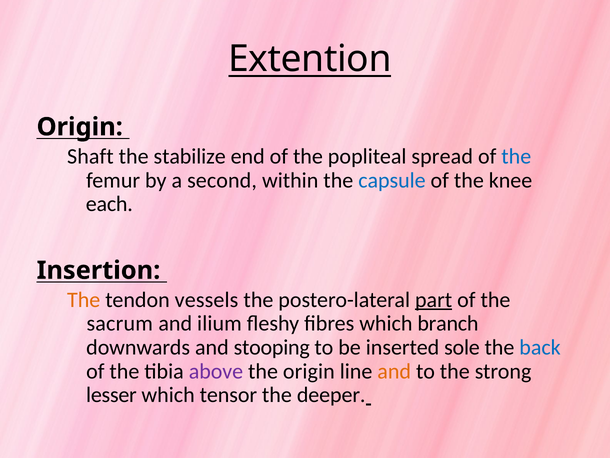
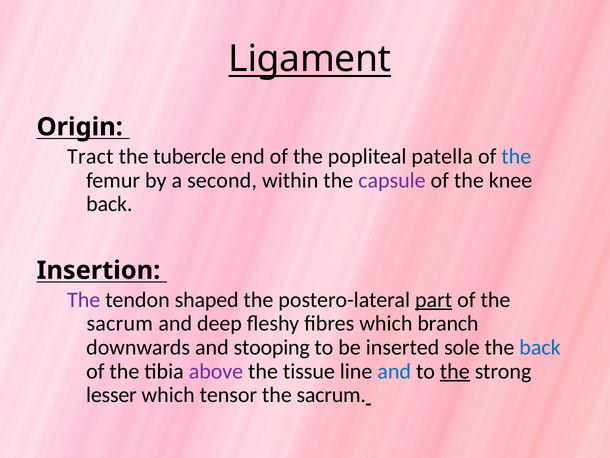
Extention: Extention -> Ligament (310, 59)
Shaft: Shaft -> Tract (90, 156)
stabilize: stabilize -> tubercle (190, 156)
spread: spread -> patella (442, 156)
capsule colour: blue -> purple (392, 180)
each: each -> back (109, 204)
The colour: orange -> purple (84, 300)
vessels: vessels -> shaped (207, 300)
ilium: ilium -> deep (220, 323)
the origin: origin -> tissue (309, 371)
and colour: orange -> blue (394, 371)
the underline: none -> present (455, 371)
deeper: deeper -> sacrum (331, 395)
